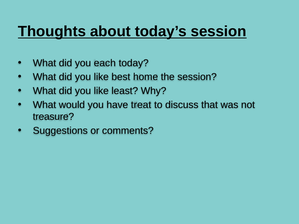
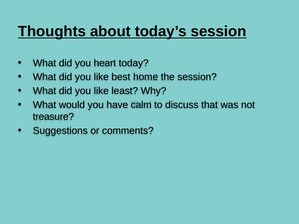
each: each -> heart (105, 63)
treat: treat -> calm (141, 105)
